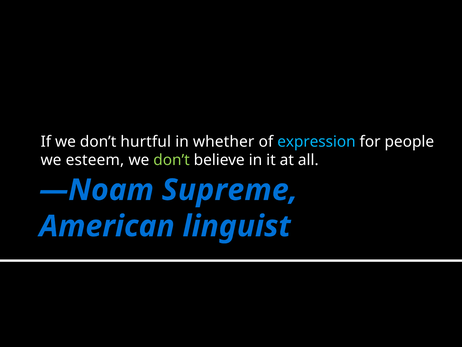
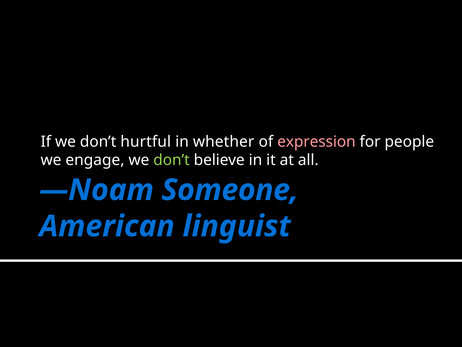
expression colour: light blue -> pink (316, 142)
esteem: esteem -> engage (95, 160)
Supreme: Supreme -> Someone (230, 190)
